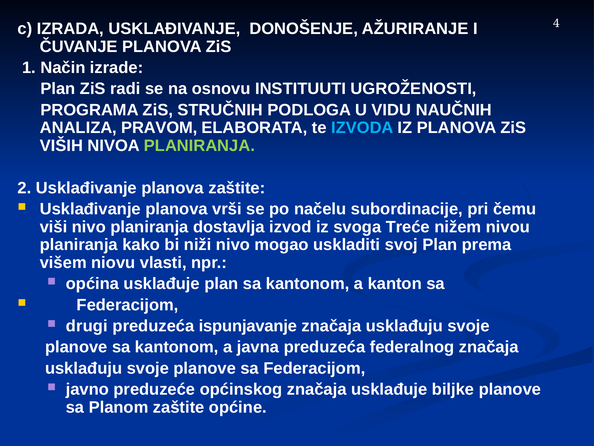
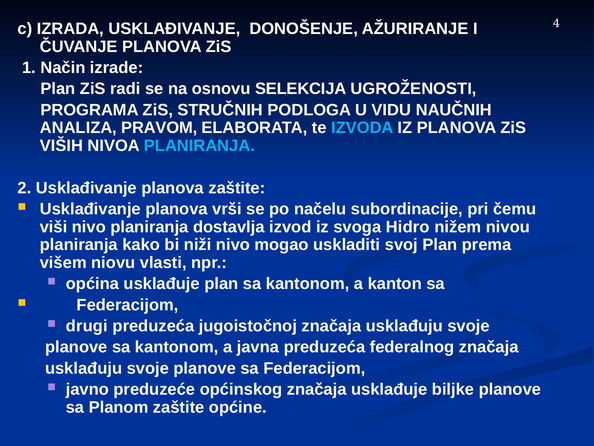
INSTITUUTI: INSTITUUTI -> SELEKCIJA (301, 89)
PLANIRANJA colour: light green -> light blue (199, 146)
Treće: Treće -> Hidro (408, 227)
ispunjavanje: ispunjavanje -> jugoistočnoj (248, 326)
